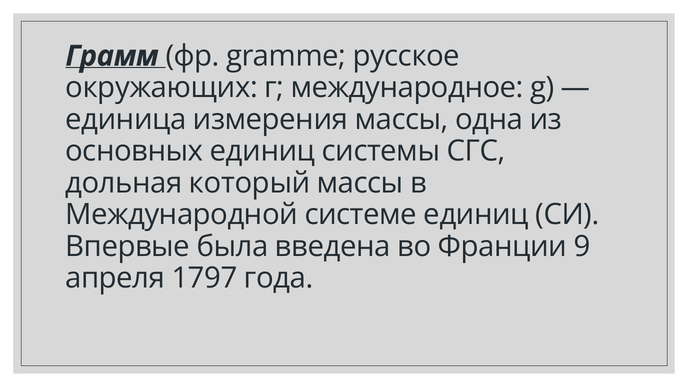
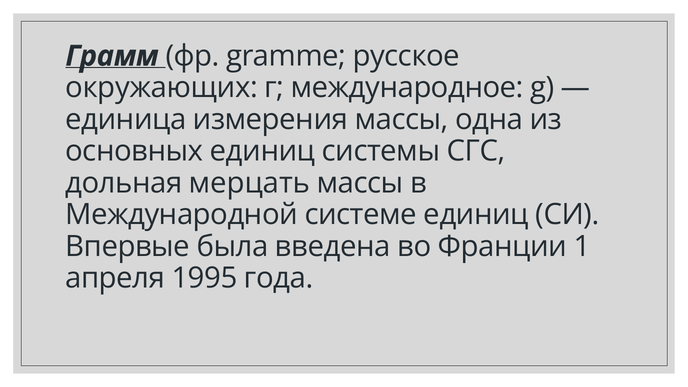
который: который -> мерцать (250, 183)
9: 9 -> 1 (582, 246)
1797: 1797 -> 1995 (205, 278)
